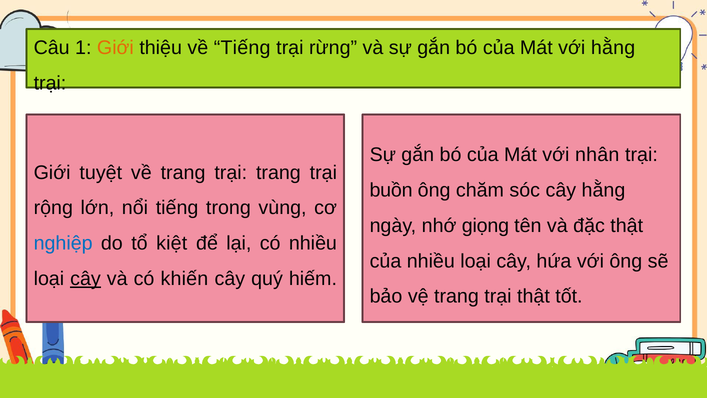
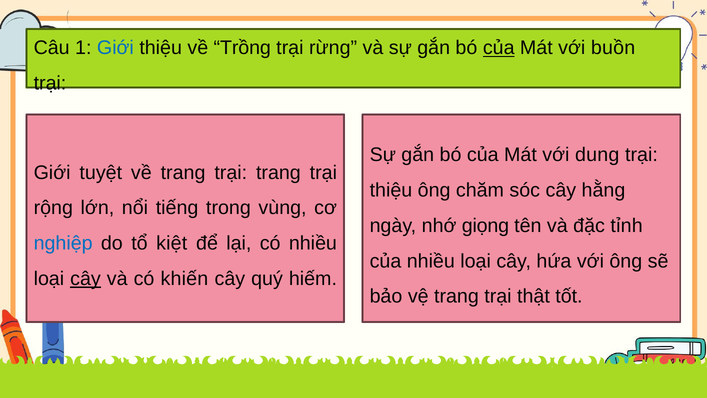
Giới colour: orange -> blue (115, 48)
về Tiếng: Tiếng -> Trồng (242, 48)
của underline: none -> present (499, 48)
với hằng: hằng -> buồn (613, 48)
nhân: nhân -> dung (597, 155)
buồn: buồn -> thiệu (391, 190)
đặc thật: thật -> tỉnh (627, 225)
